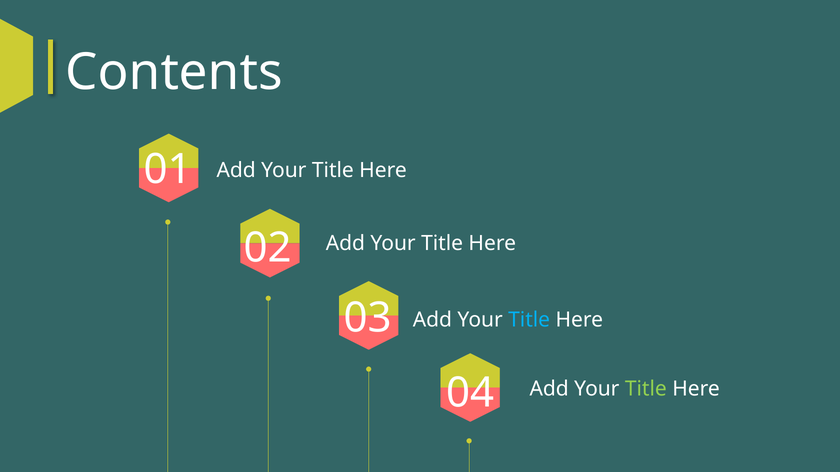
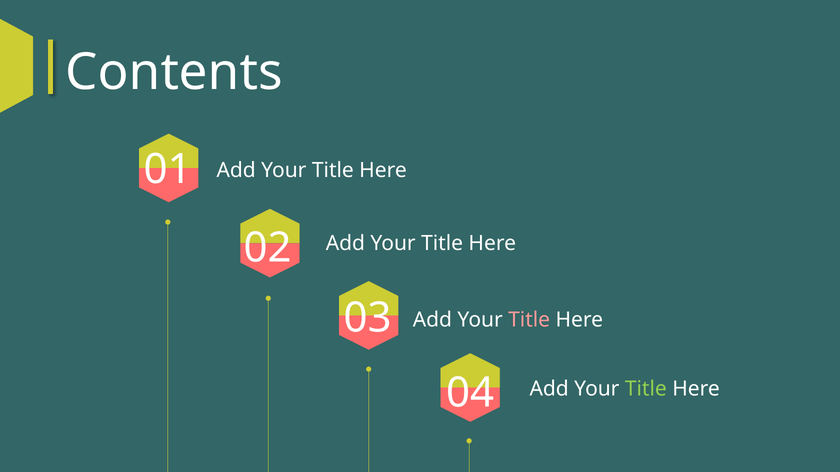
Title colour: light blue -> pink (529, 320)
